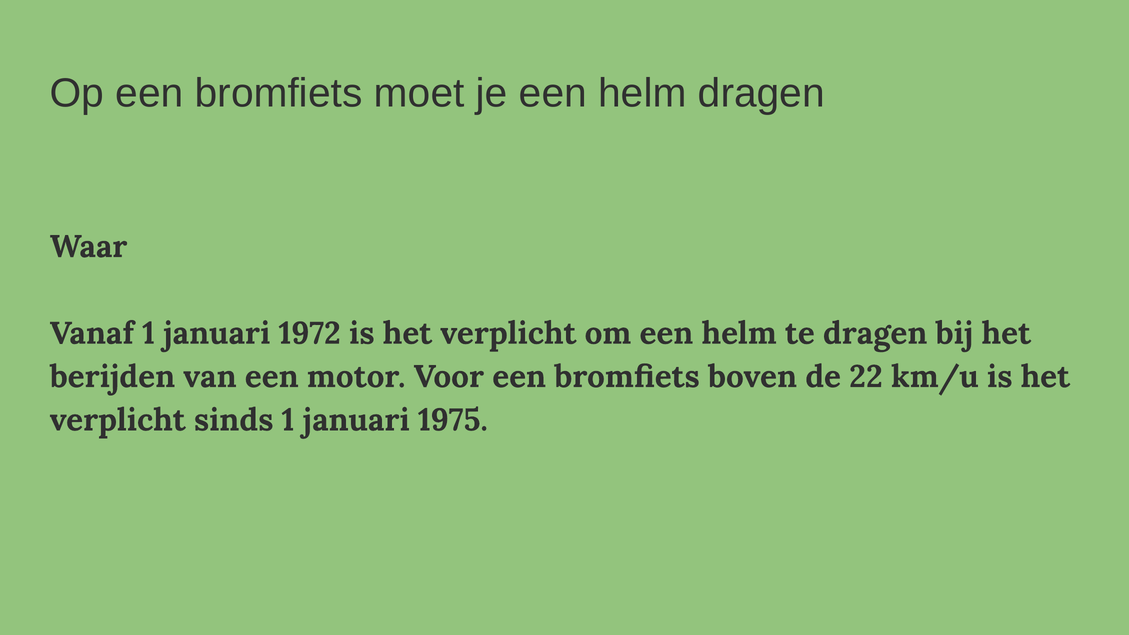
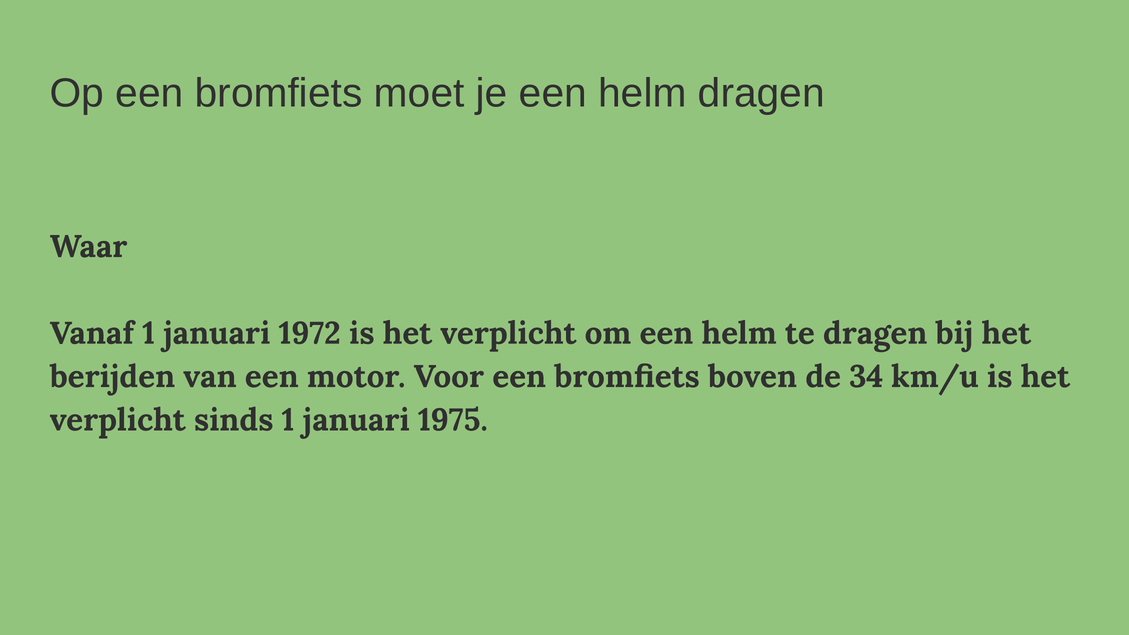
22: 22 -> 34 (866, 377)
